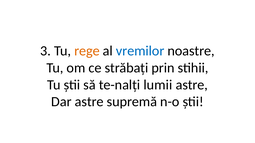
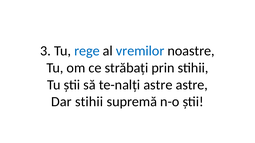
rege colour: orange -> blue (87, 51)
te-nalți lumii: lumii -> astre (158, 85)
Dar astre: astre -> stihii (89, 102)
